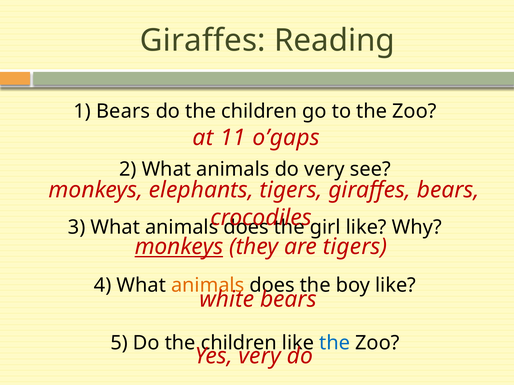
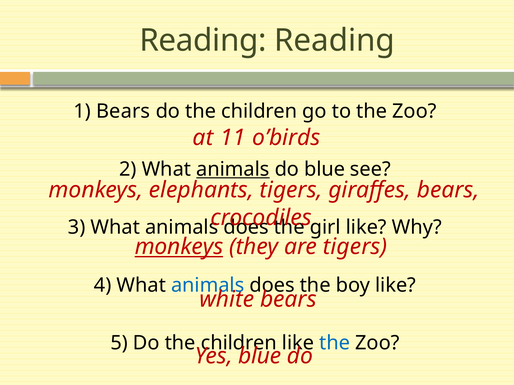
Giraffes: Giraffes -> Reading (203, 41)
o’gaps: o’gaps -> o’birds (286, 138)
animals underline: none -> present (233, 170)
do very: very -> blue (325, 170)
animals colour: orange -> blue (208, 286)
Yes very: very -> blue (260, 356)
